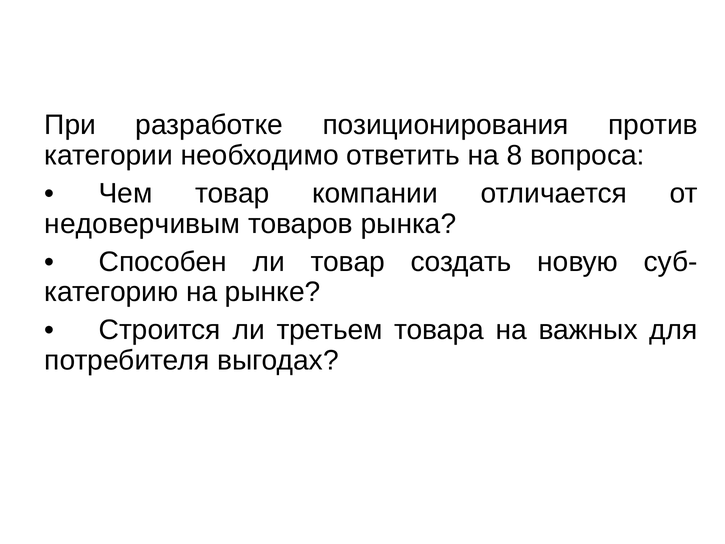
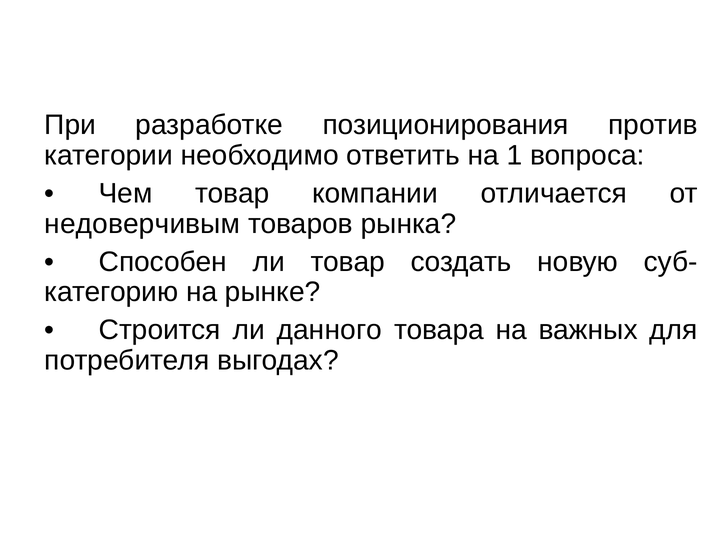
8: 8 -> 1 (515, 155)
третьем: третьем -> данного (329, 330)
